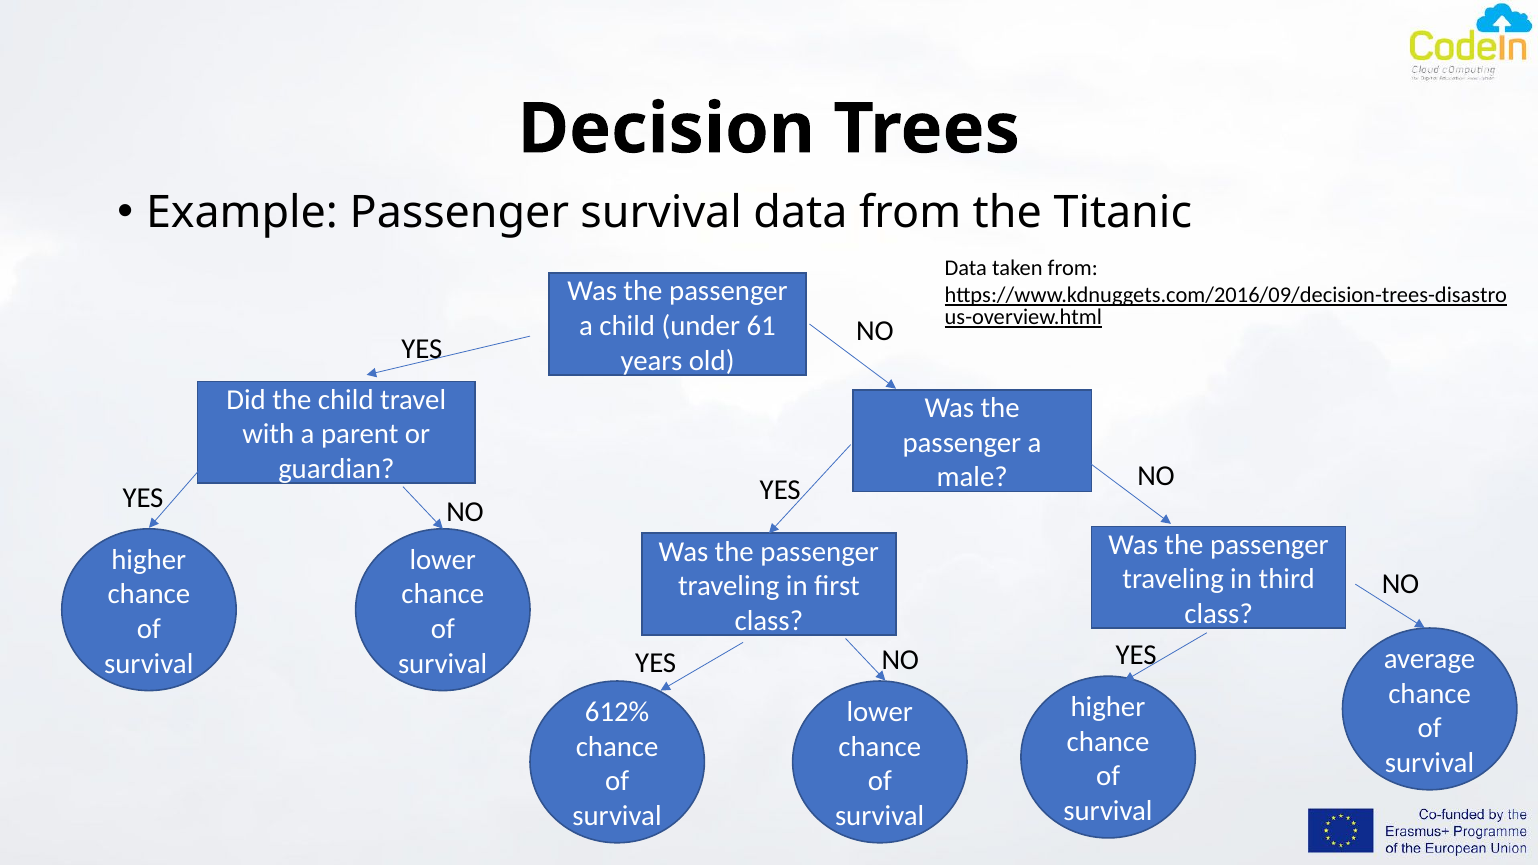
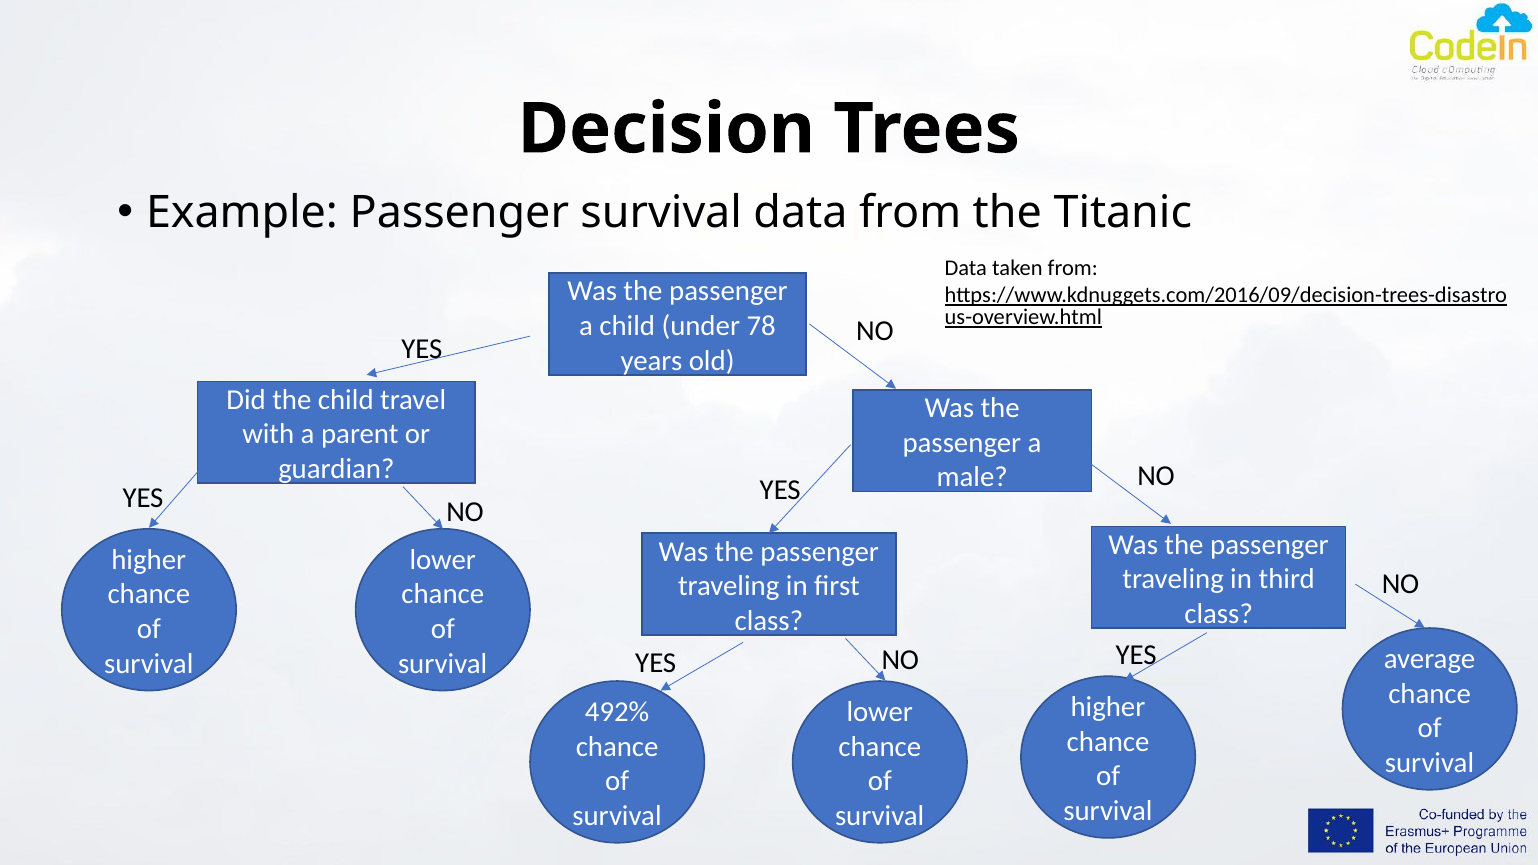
61: 61 -> 78 (761, 326)
612%: 612% -> 492% (617, 712)
